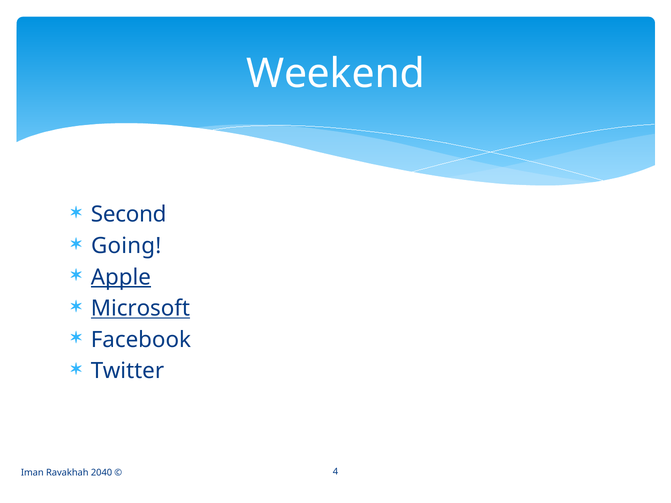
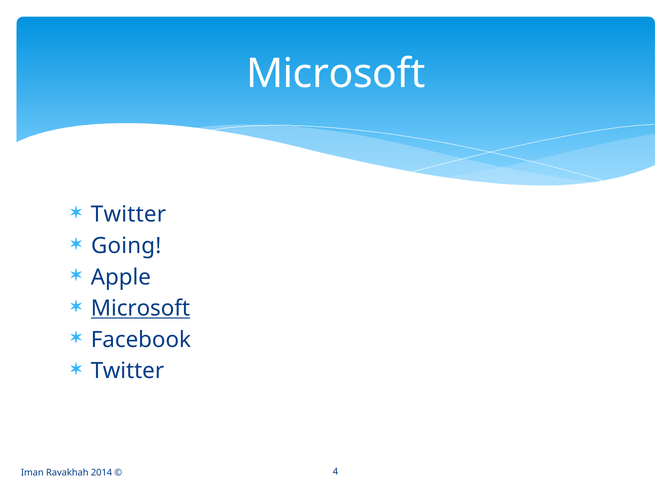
Weekend: Weekend -> Microsoft (336, 74)
Second: Second -> Twitter (128, 215)
Apple underline: present -> none (121, 277)
2040: 2040 -> 2014 (102, 473)
